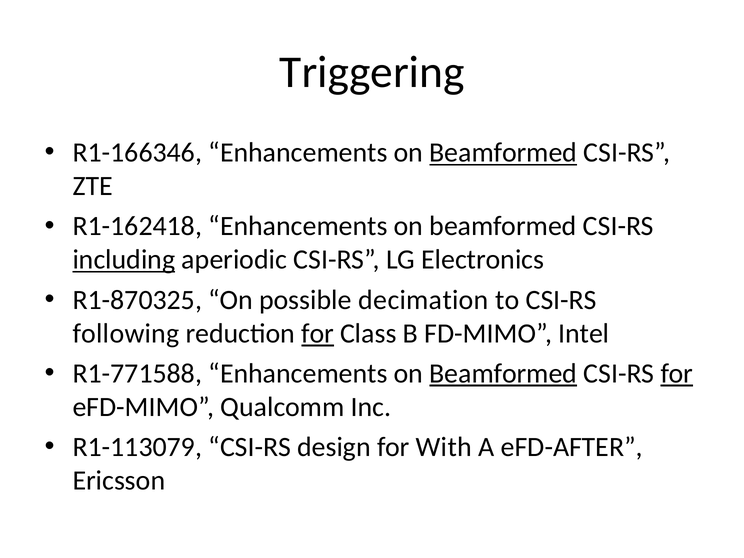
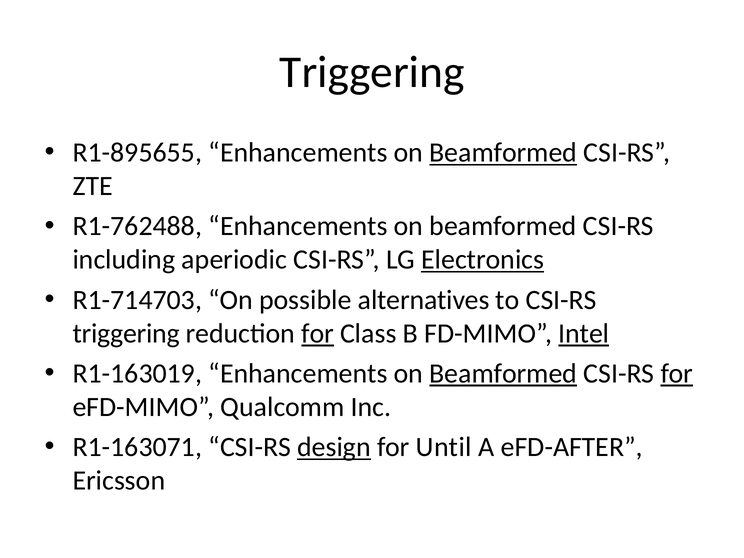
R1-166346: R1-166346 -> R1-895655 (137, 153)
R1-162418: R1-162418 -> R1-762488 (137, 226)
including underline: present -> none (124, 260)
Electronics underline: none -> present (483, 260)
R1-870325: R1-870325 -> R1-714703 (137, 300)
decimation: decimation -> alternatives (424, 300)
following: following -> triggering (126, 333)
Intel underline: none -> present (584, 333)
R1-771588: R1-771588 -> R1-163019 (137, 374)
R1-113079: R1-113079 -> R1-163071 (137, 447)
design underline: none -> present (334, 447)
With: With -> Until (444, 447)
